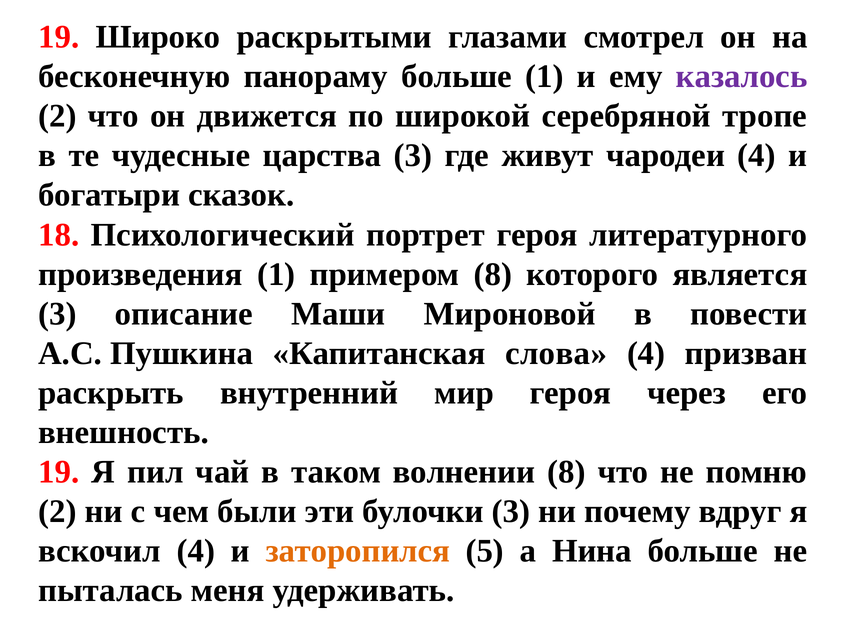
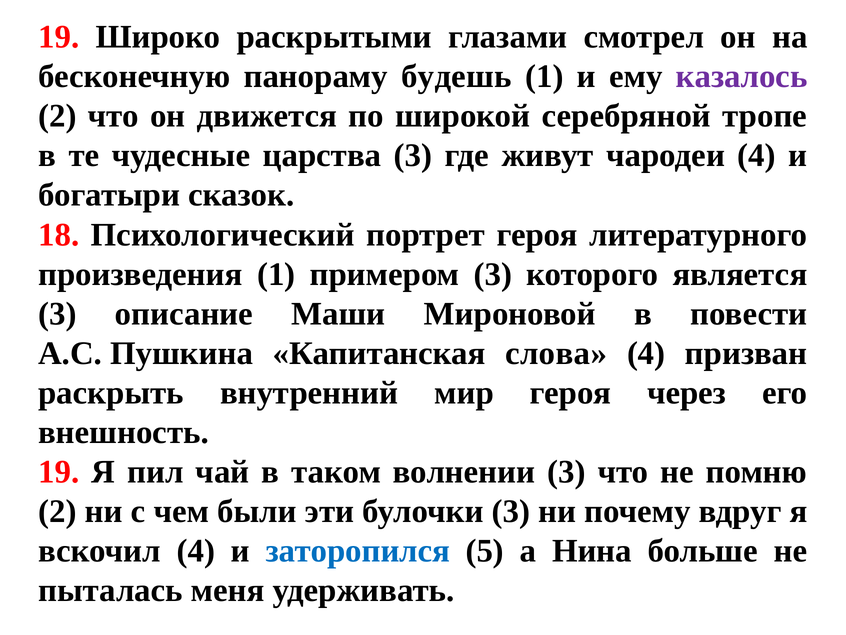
панораму больше: больше -> будешь (456, 76)
примером 8: 8 -> 3 (493, 274)
волнении 8: 8 -> 3 (566, 471)
заторопился colour: orange -> blue (358, 550)
